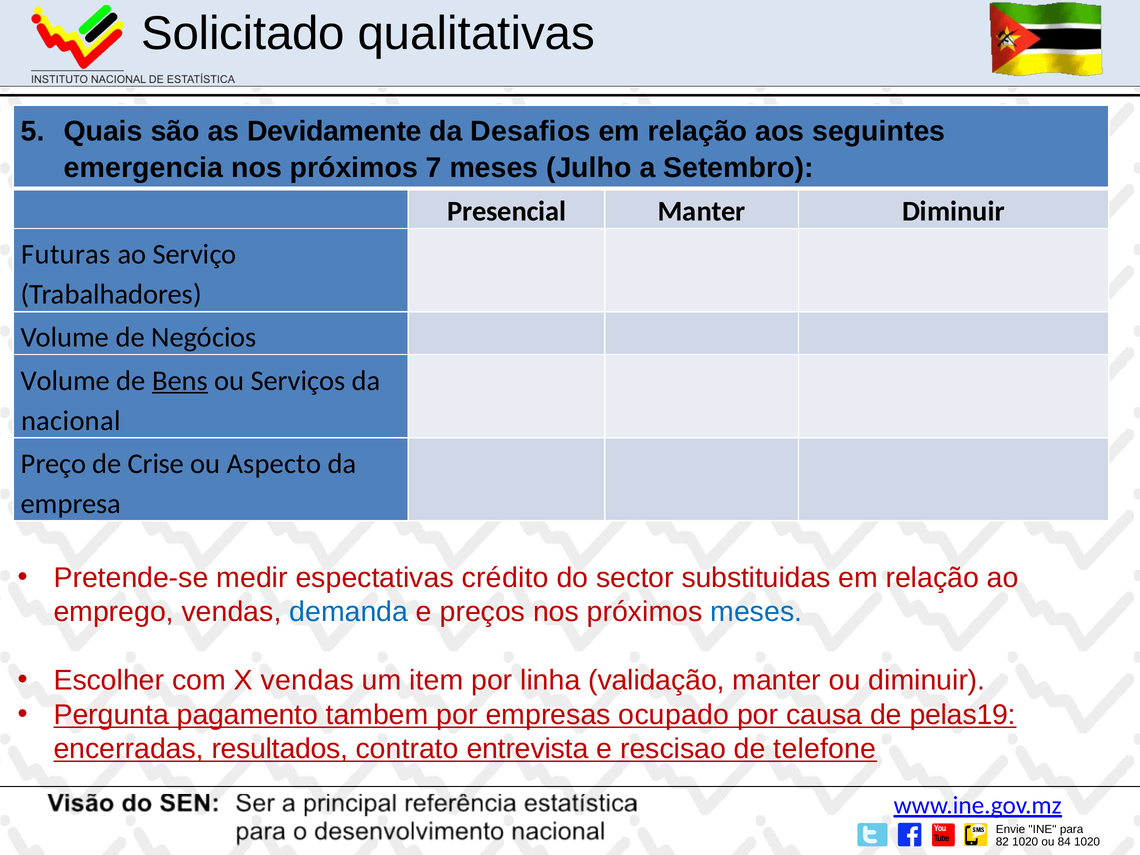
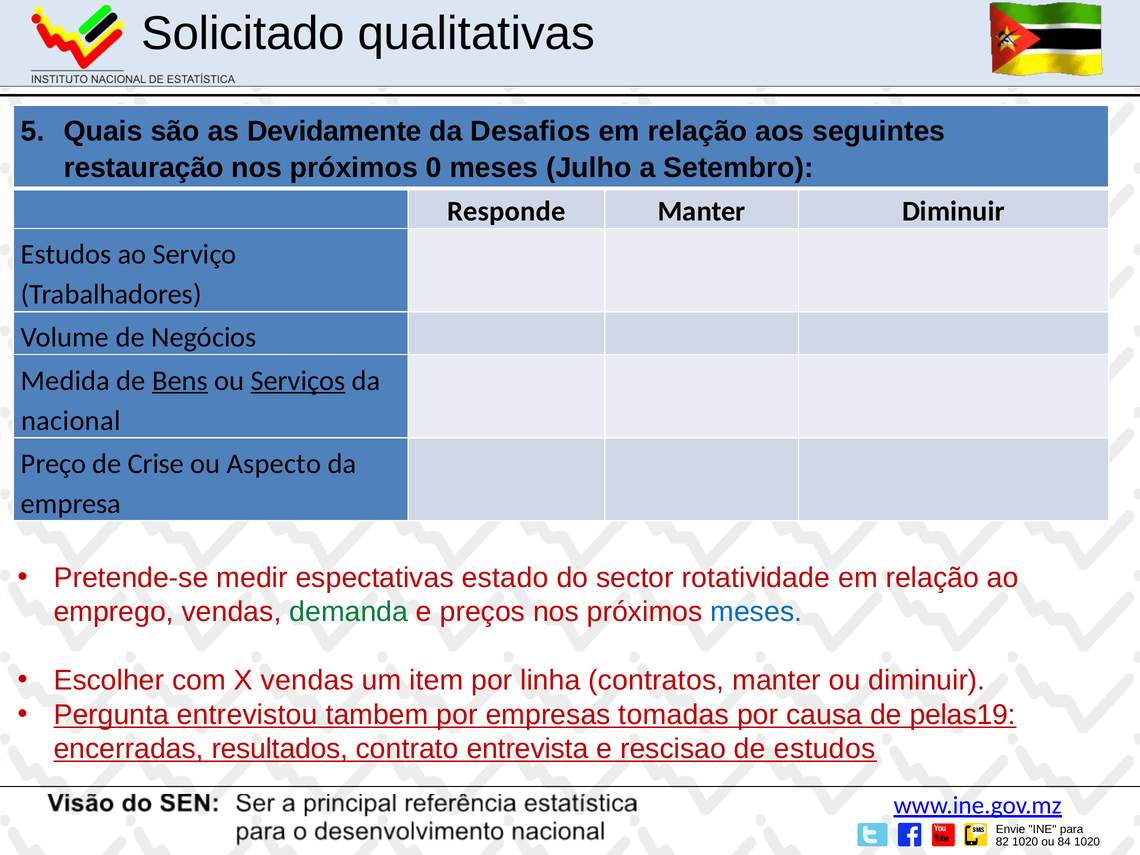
emergencia: emergencia -> restauração (144, 168)
7: 7 -> 0 (434, 168)
Presencial: Presencial -> Responde (506, 211)
Futuras: Futuras -> Estudos (66, 255)
Volume: Volume -> Medida (65, 381)
Serviços underline: none -> present (298, 381)
crédito: crédito -> estado (505, 578)
substituidas: substituidas -> rotatividade (756, 578)
demanda colour: blue -> green (349, 612)
validação: validação -> contratos (656, 680)
pagamento: pagamento -> entrevistou (247, 715)
ocupado: ocupado -> tomadas (674, 715)
de telefone: telefone -> estudos (825, 749)
